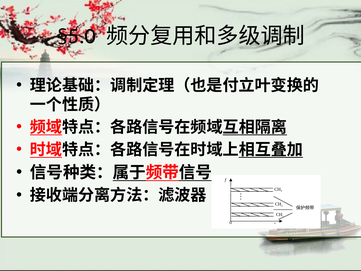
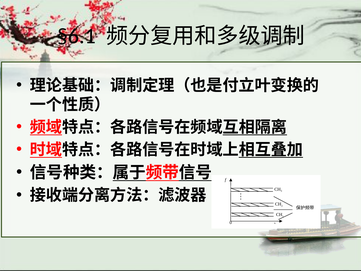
§5.0: §5.0 -> §6.1 (76, 36)
